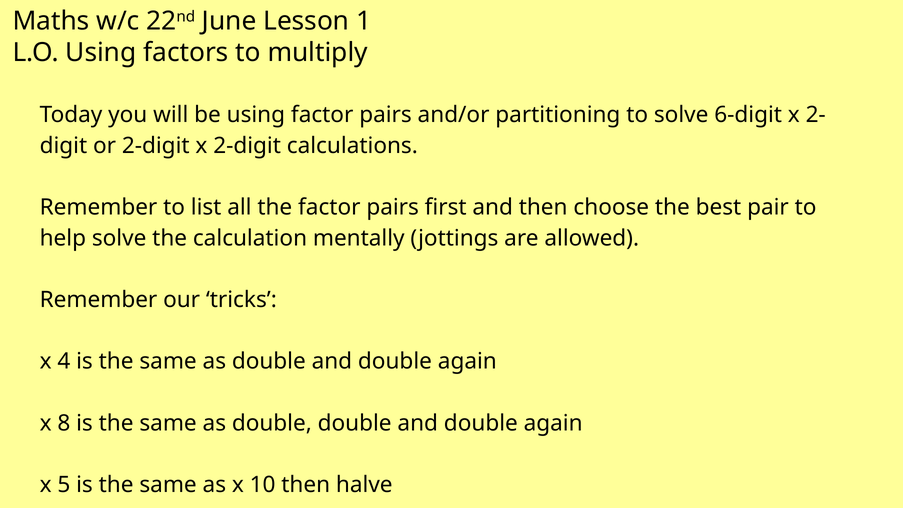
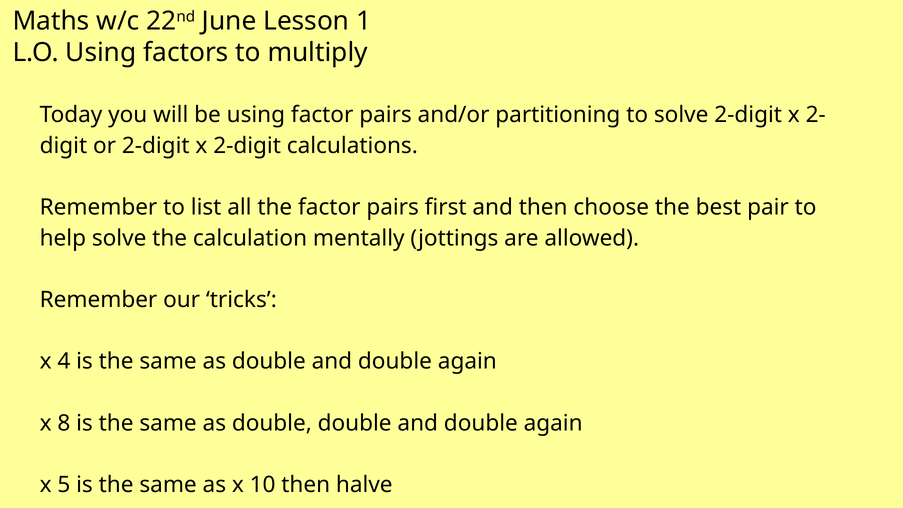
solve 6-digit: 6-digit -> 2-digit (748, 115)
